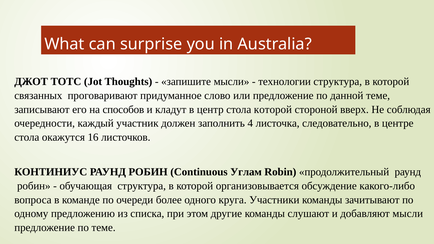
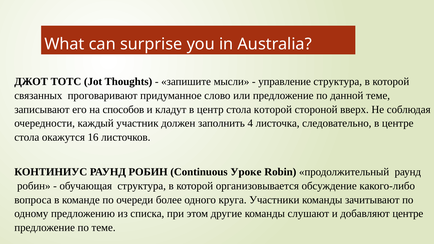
технологии: технологии -> управление (285, 82)
Углам: Углам -> Урокe (246, 172)
добавляют мысли: мысли -> центре (408, 214)
